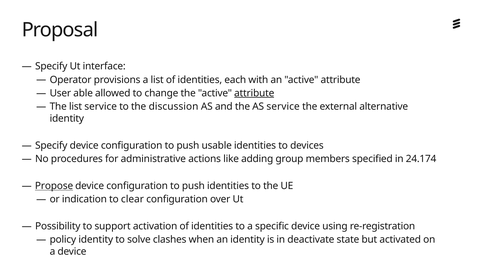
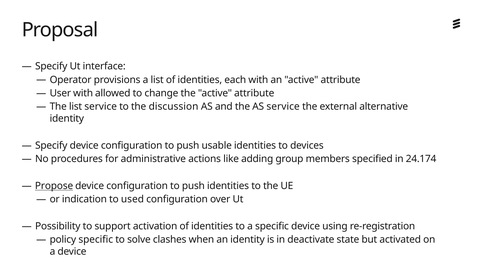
User able: able -> with (83, 93)
attribute underline: present -> none (254, 93)
clear: clear -> used (132, 200)
policy identity: identity -> specific (96, 240)
